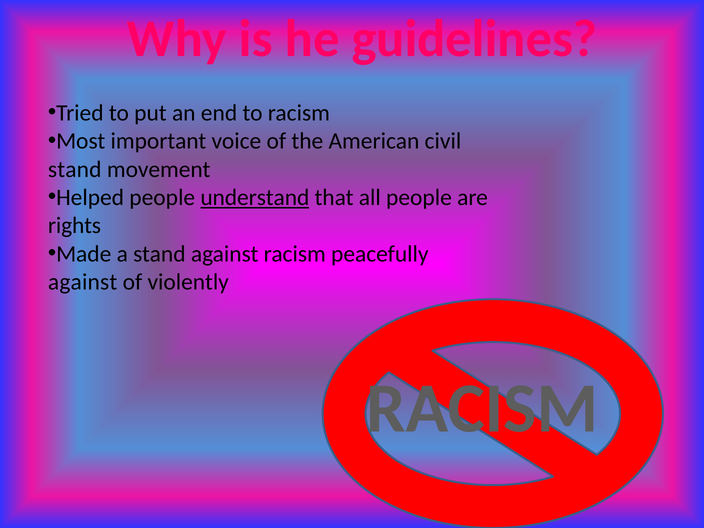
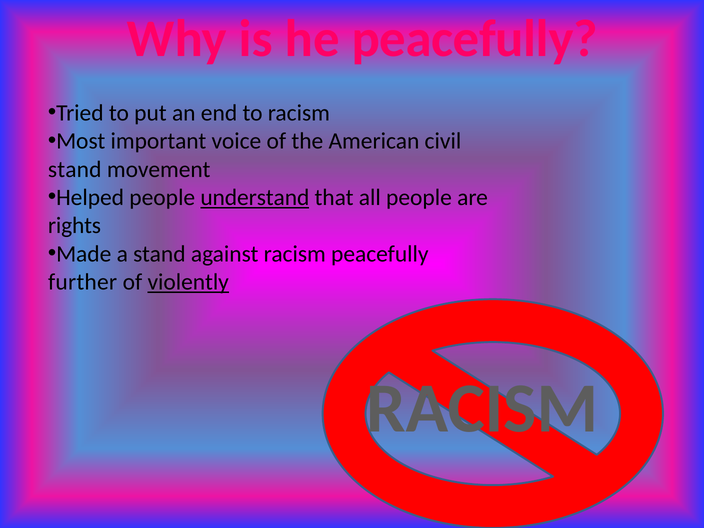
he guidelines: guidelines -> peacefully (475, 39)
against: against -> further (83, 282)
violently underline: none -> present (188, 282)
